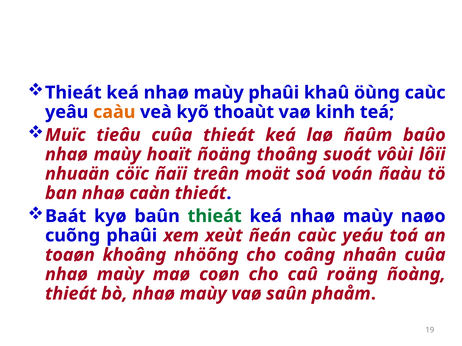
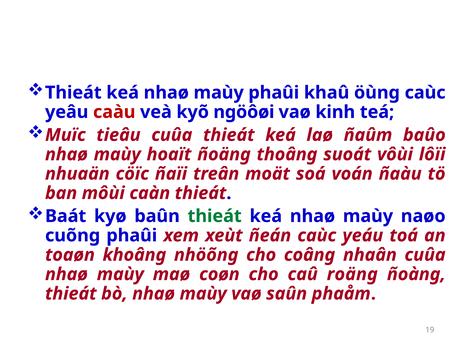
caàu colour: orange -> red (114, 112)
thoaùt: thoaùt -> ngöôøi (244, 112)
ban nhaø: nhaø -> môùi (103, 193)
